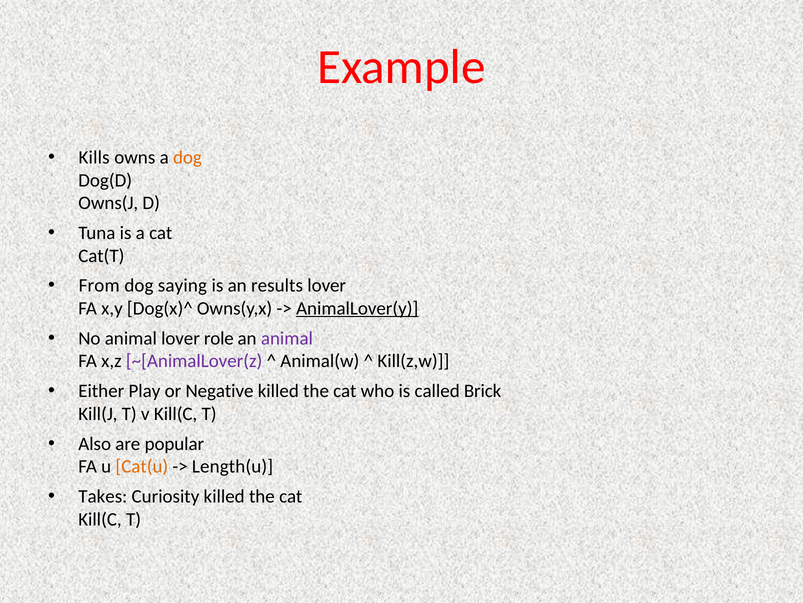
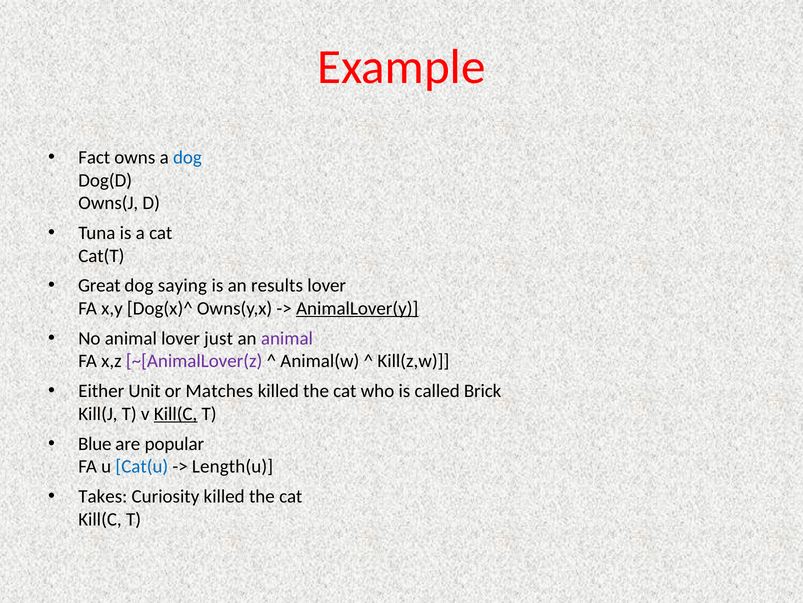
Kills: Kills -> Fact (94, 157)
dog colour: orange -> blue (187, 157)
From: From -> Great (99, 285)
role: role -> just (219, 338)
Play: Play -> Unit (145, 391)
Negative: Negative -> Matches (219, 391)
Kill(C underline: none -> present (176, 413)
Also: Also -> Blue (95, 443)
Cat(u colour: orange -> blue (142, 466)
